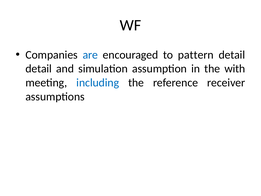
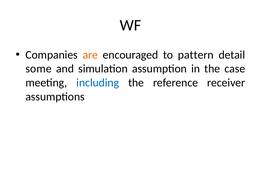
are colour: blue -> orange (90, 55)
detail: detail -> some (39, 69)
with: with -> case (235, 69)
